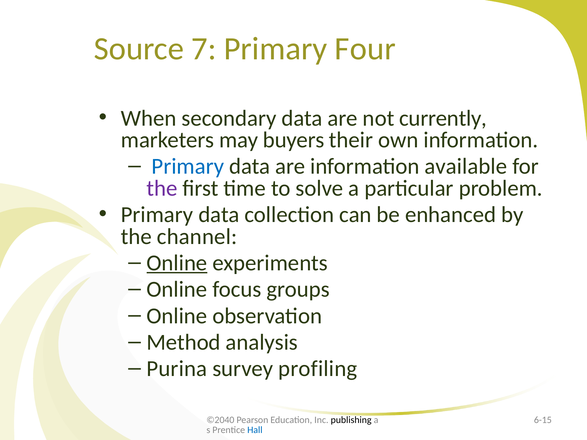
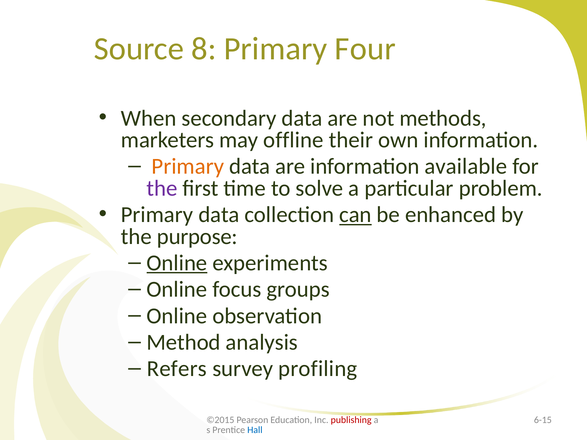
7: 7 -> 8 (204, 49)
currently: currently -> methods (443, 118)
buyers: buyers -> offline (293, 140)
Primary colour: blue -> orange (188, 167)
can underline: none -> present (355, 215)
channel: channel -> purpose (197, 237)
Purina: Purina -> Refers (177, 369)
©2040: ©2040 -> ©2015 (220, 420)
publishing colour: black -> red (351, 420)
